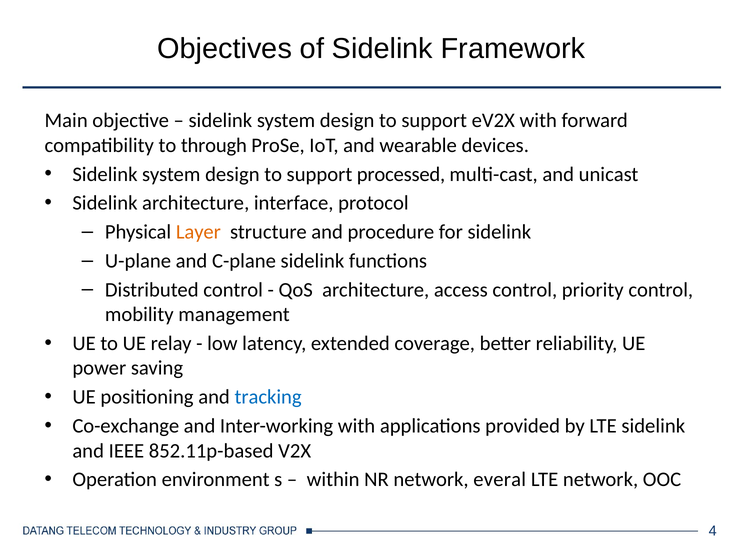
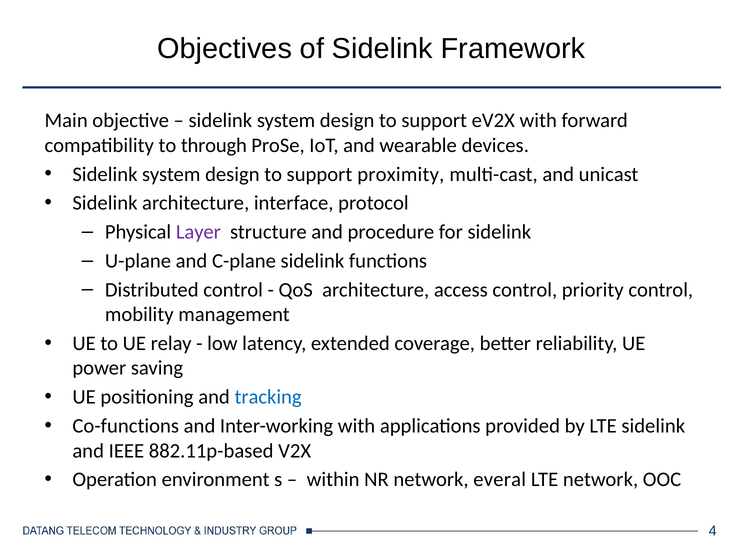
processed: processed -> proximity (401, 174)
Layer colour: orange -> purple (198, 232)
Co-exchange: Co-exchange -> Co-functions (126, 426)
852.11p-based: 852.11p-based -> 882.11p-based (211, 451)
